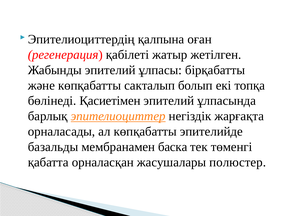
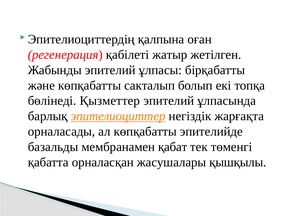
Қасиетімен: Қасиетімен -> Қызметтер (110, 101)
баска: баска -> қабат (173, 147)
полюстер: полюстер -> қышқылы (238, 162)
